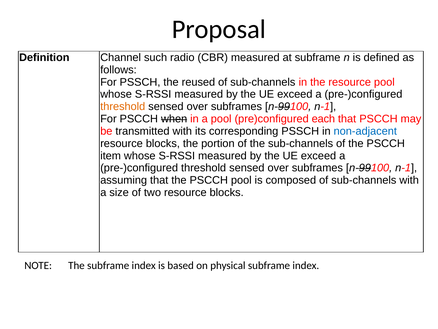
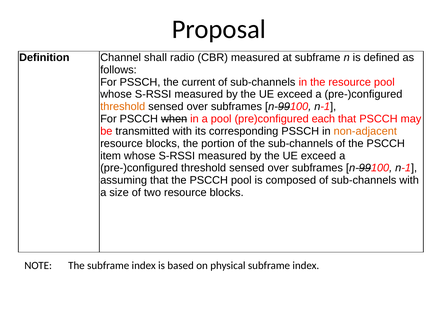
such: such -> shall (156, 57)
reused: reused -> current (198, 82)
non-adjacent colour: blue -> orange (365, 131)
